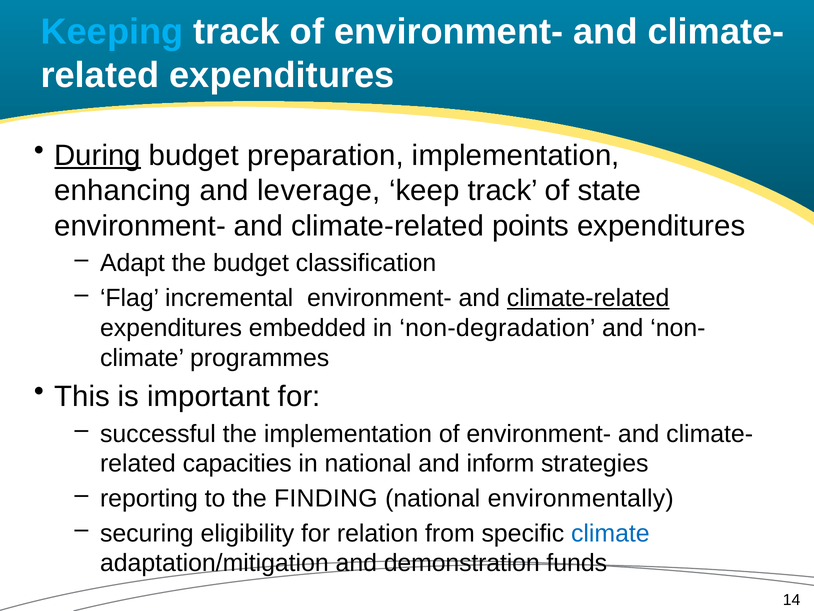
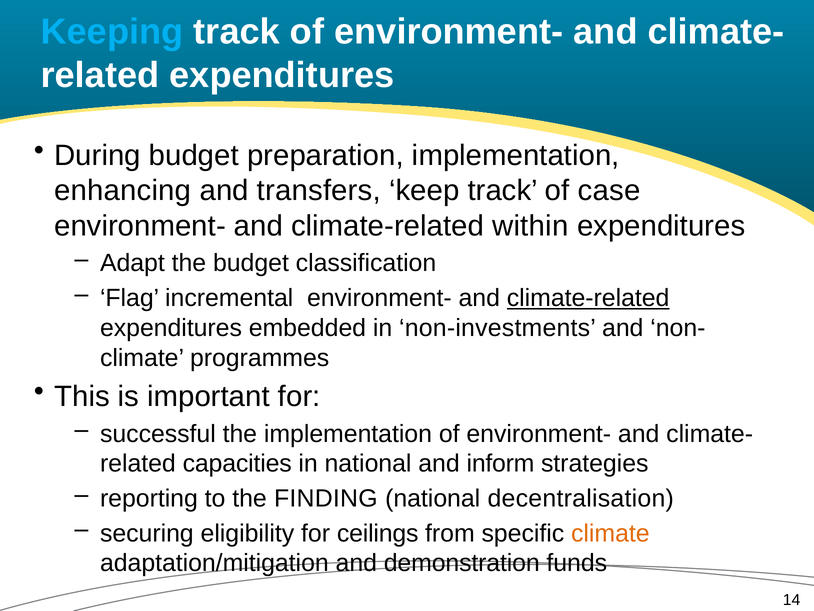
During underline: present -> none (98, 155)
leverage: leverage -> transfers (319, 191)
state: state -> case (609, 191)
points: points -> within (530, 226)
non-degradation: non-degradation -> non-investments (497, 328)
environmentally: environmentally -> decentralisation (581, 498)
relation: relation -> ceilings (378, 533)
climate colour: blue -> orange (610, 533)
